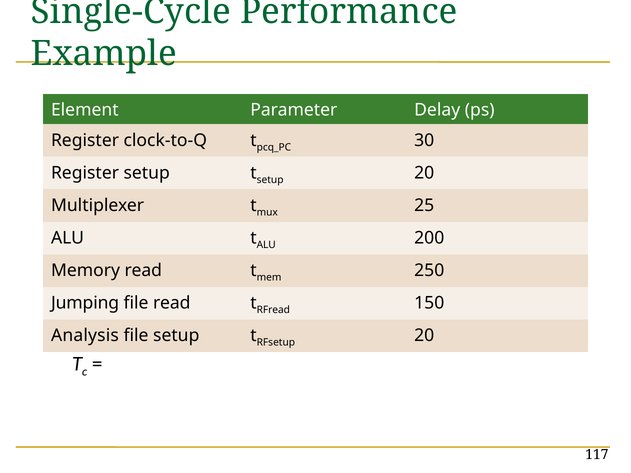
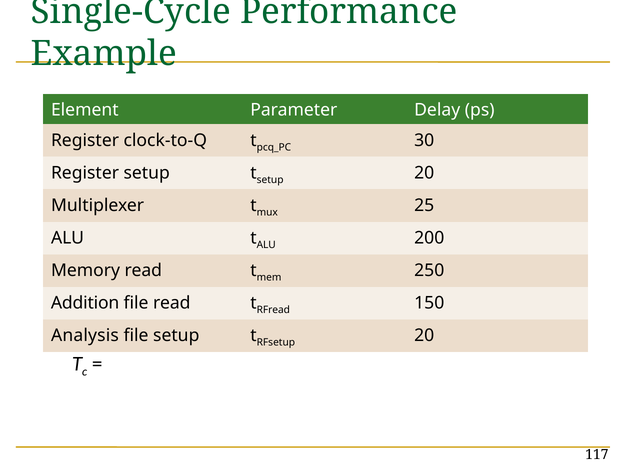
Jumping: Jumping -> Addition (85, 303)
